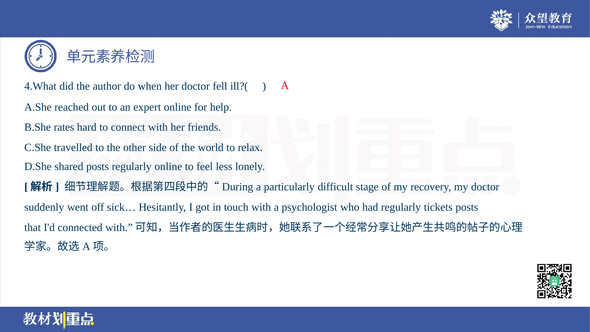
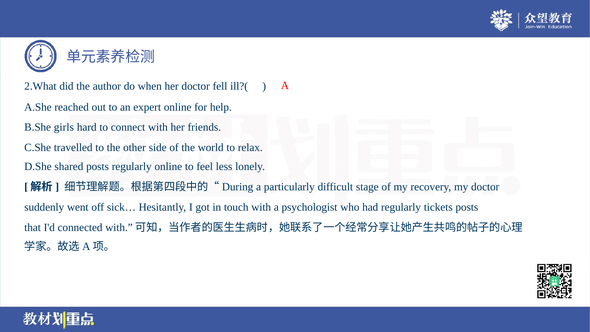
4.What: 4.What -> 2.What (40, 86)
rates: rates -> girls (64, 127)
